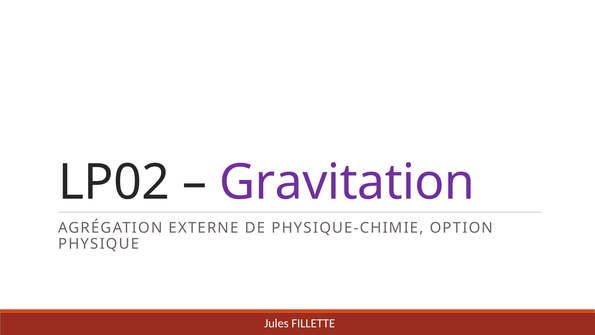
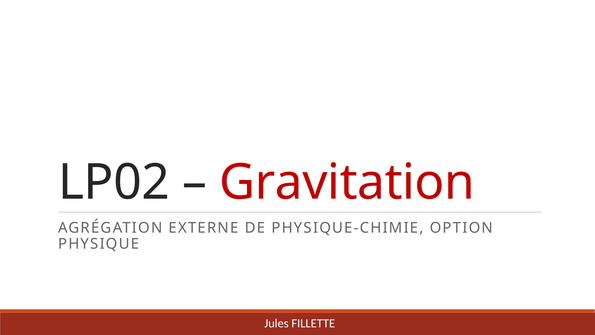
Gravitation colour: purple -> red (347, 182)
